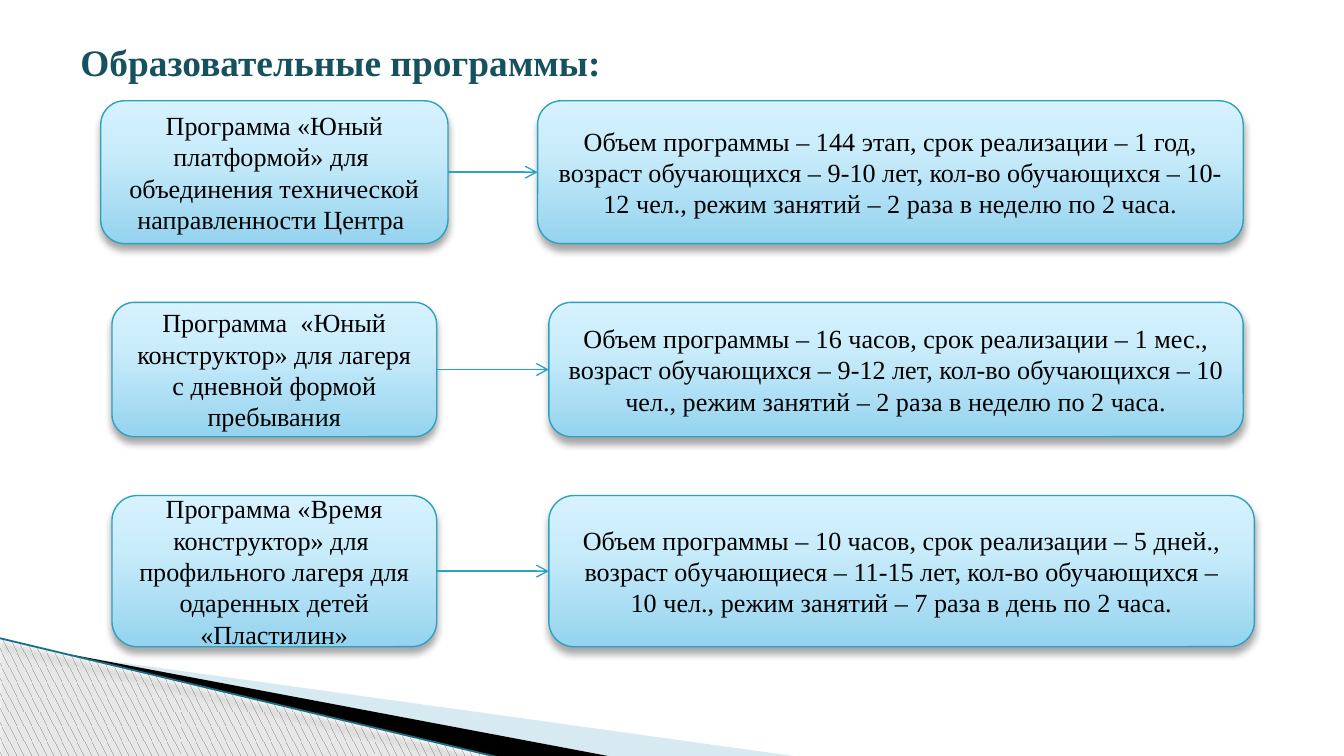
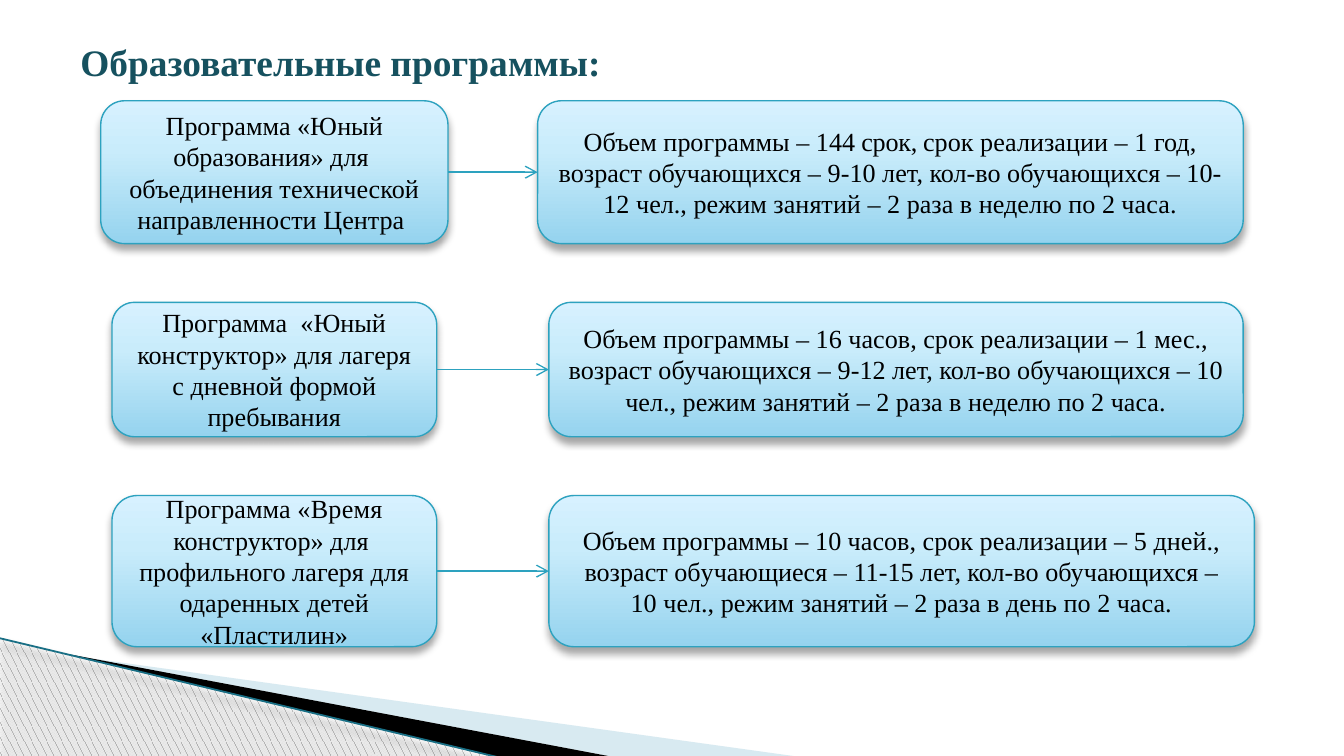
144 этап: этап -> срок (889, 143)
платформой: платформой -> образования (248, 158)
7: 7 -> 2 (921, 604)
